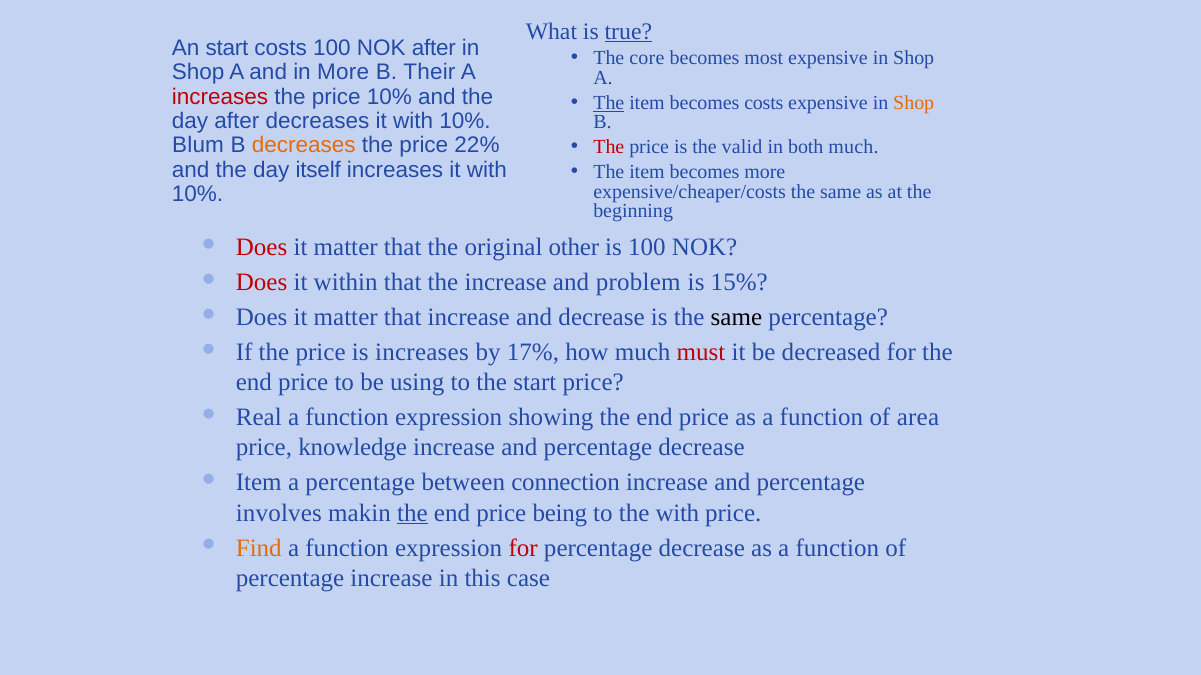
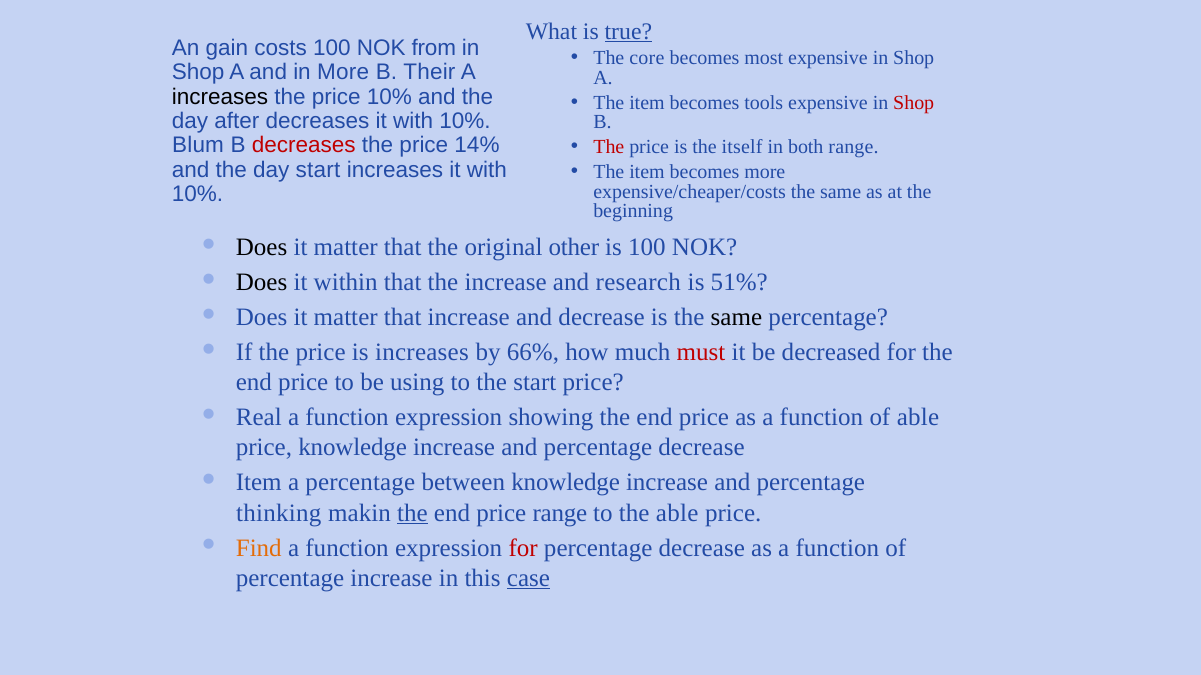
An start: start -> gain (227, 48)
NOK after: after -> from (434, 48)
increases colour: red -> black (220, 97)
The underline: present -> none (609, 103)
becomes costs: costs -> tools (764, 103)
Shop colour: orange -> red (914, 103)
decreases colour: orange -> red (304, 146)
22%: 22% -> 14% (477, 146)
valid: valid -> itself (742, 147)
both much: much -> range (854, 147)
day itself: itself -> start (318, 170)
Does colour: red -> black (262, 248)
Does colour: red -> black (262, 283)
problem: problem -> research (638, 283)
15%: 15% -> 51% (739, 283)
17%: 17% -> 66% (533, 353)
of area: area -> able (918, 418)
between connection: connection -> knowledge (566, 483)
involves: involves -> thinking (279, 513)
price being: being -> range (560, 513)
the with: with -> able (677, 513)
case underline: none -> present (528, 578)
